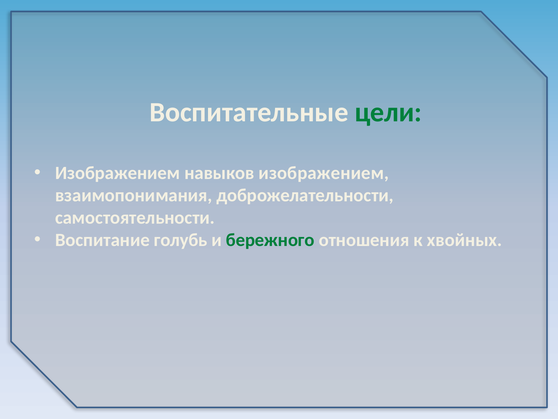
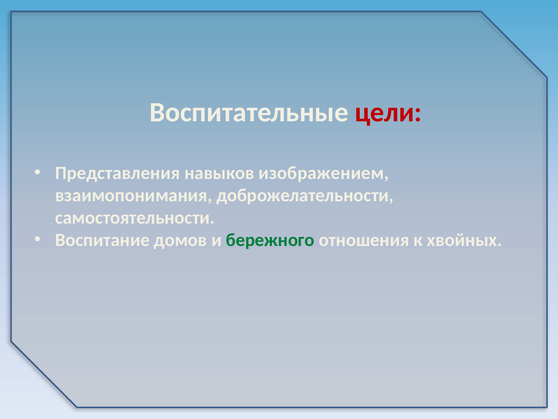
цели colour: green -> red (388, 112)
Изображением: Изображением -> Представления (118, 173)
голубь: голубь -> домов (181, 240)
